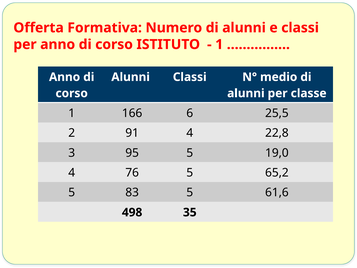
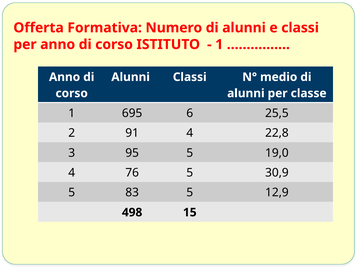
166: 166 -> 695 (132, 113)
65,2: 65,2 -> 30,9 (277, 173)
61,6: 61,6 -> 12,9 (277, 192)
35: 35 -> 15 (190, 212)
